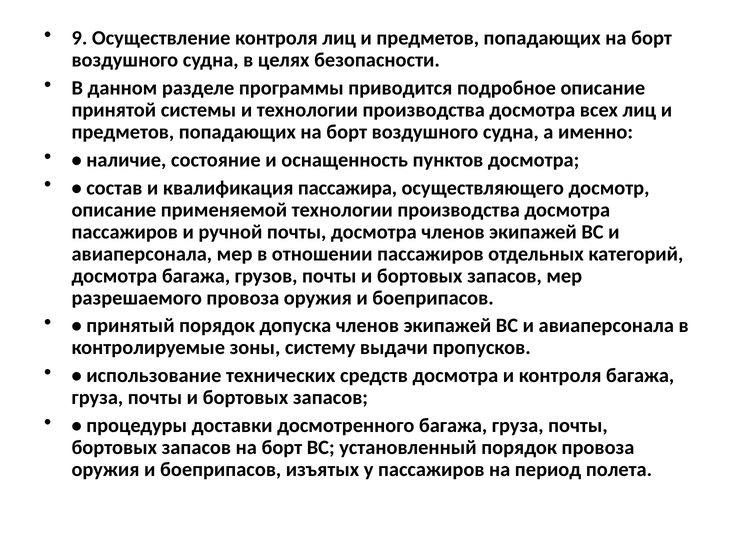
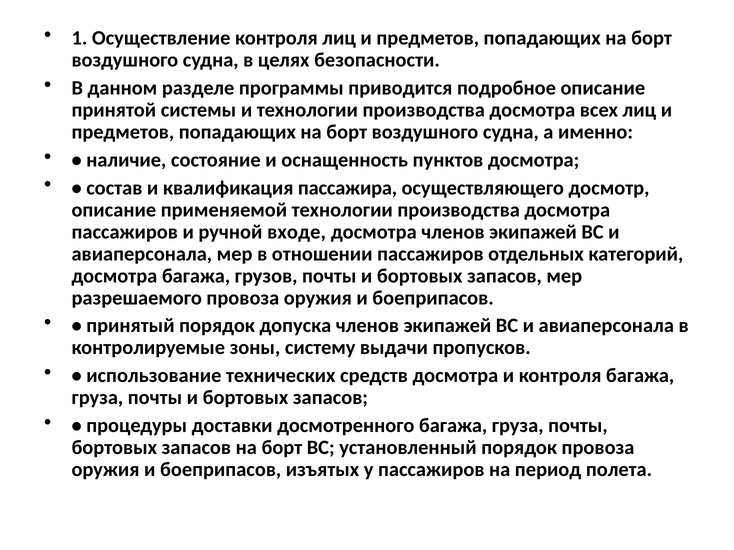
9: 9 -> 1 (79, 38)
ручной почты: почты -> входе (297, 232)
